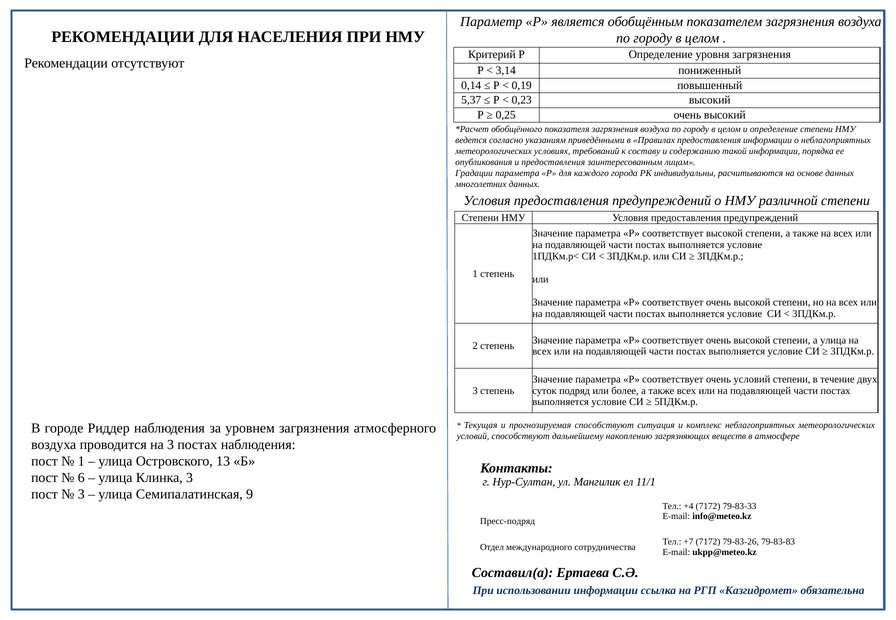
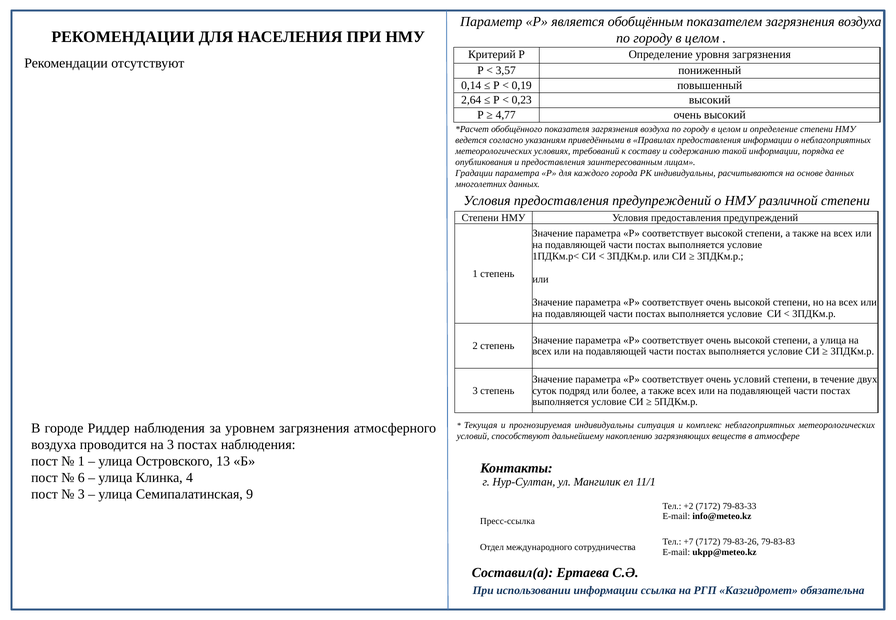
3,14: 3,14 -> 3,57 (506, 71)
5,37: 5,37 -> 2,64 (471, 100)
0,25: 0,25 -> 4,77 (506, 115)
прогнозируемая способствуют: способствуют -> индивидуальны (604, 425)
Клинка 3: 3 -> 4 (190, 478)
+4: +4 -> +2 (689, 506)
Пресс-подряд: Пресс-подряд -> Пресс-ссылка (507, 522)
